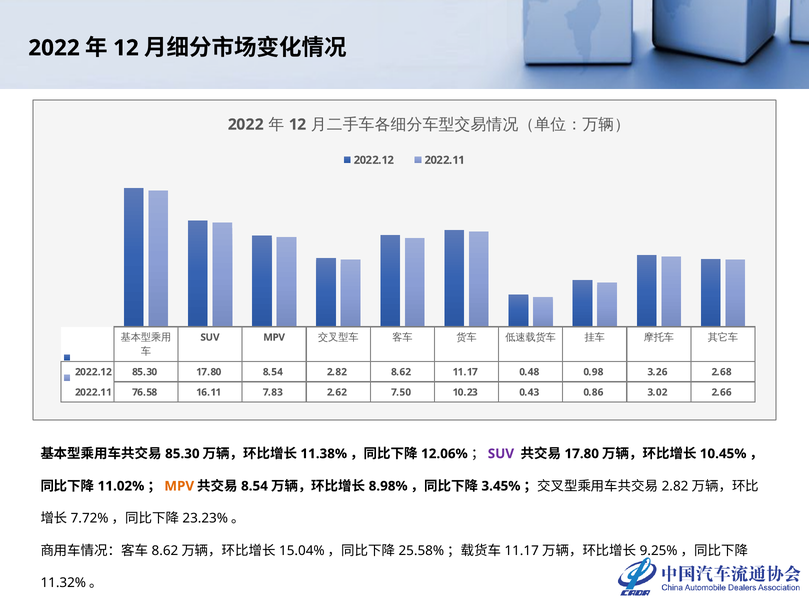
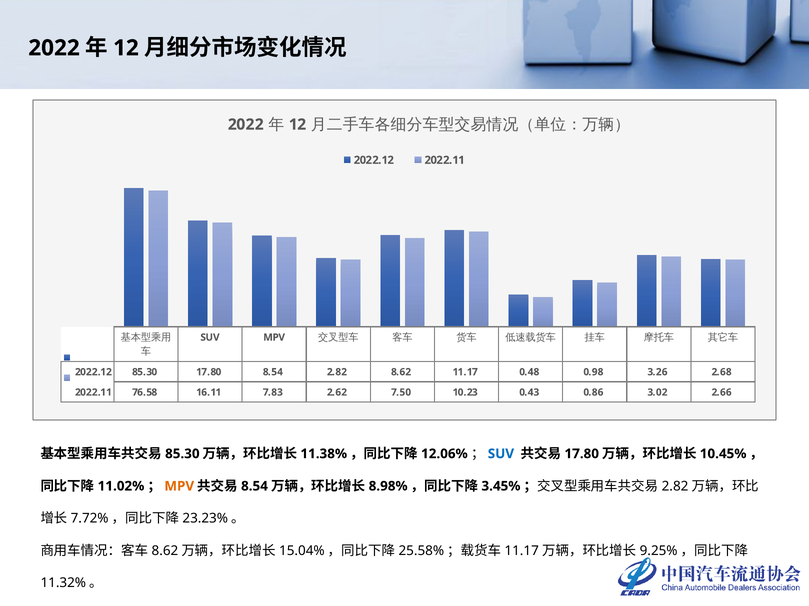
SUV colour: purple -> blue (501, 454)
